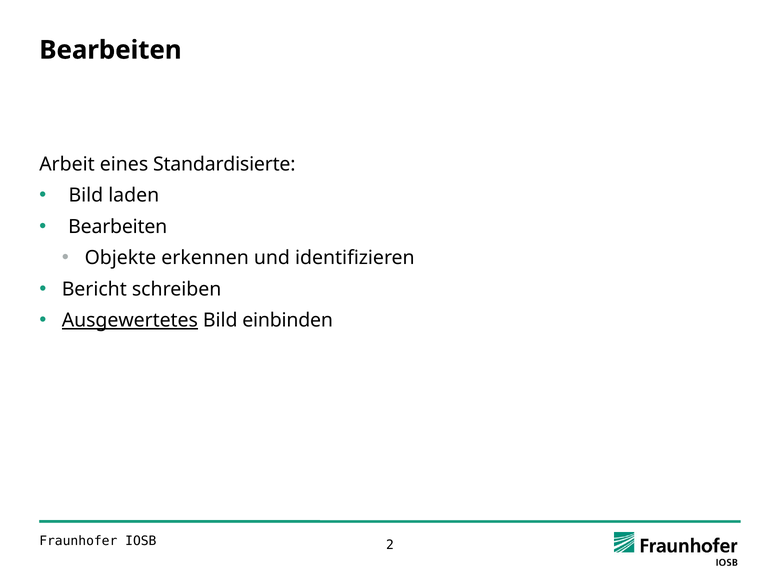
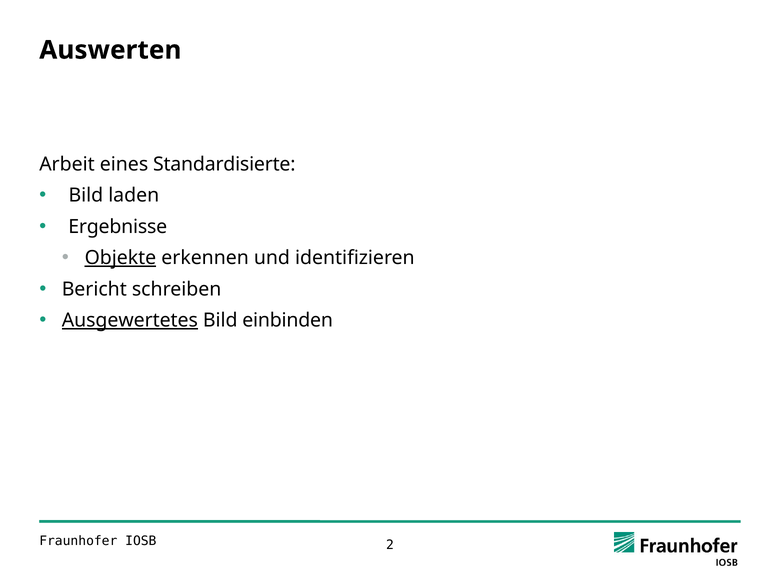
Bearbeiten: Bearbeiten -> Auswerten (110, 50)
Bearbeiten: Bearbeiten -> Ergebnisse (118, 227)
Objekte underline: none -> present (120, 258)
